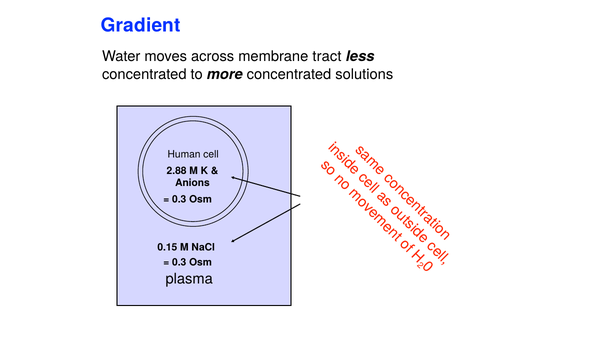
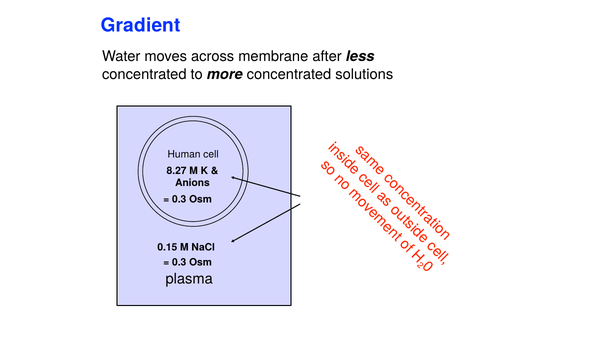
tract: tract -> after (327, 57)
2.88: 2.88 -> 8.27 (177, 171)
